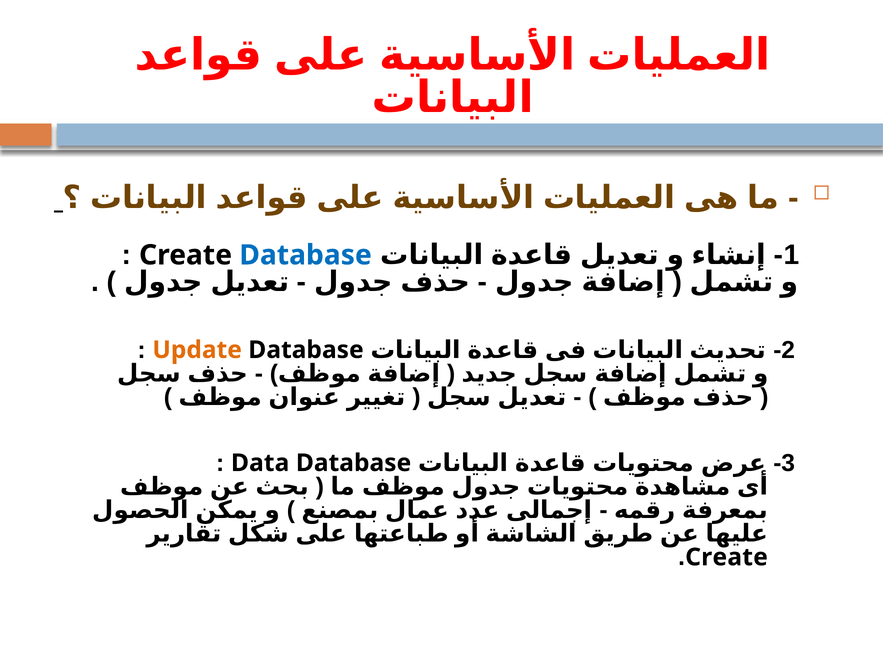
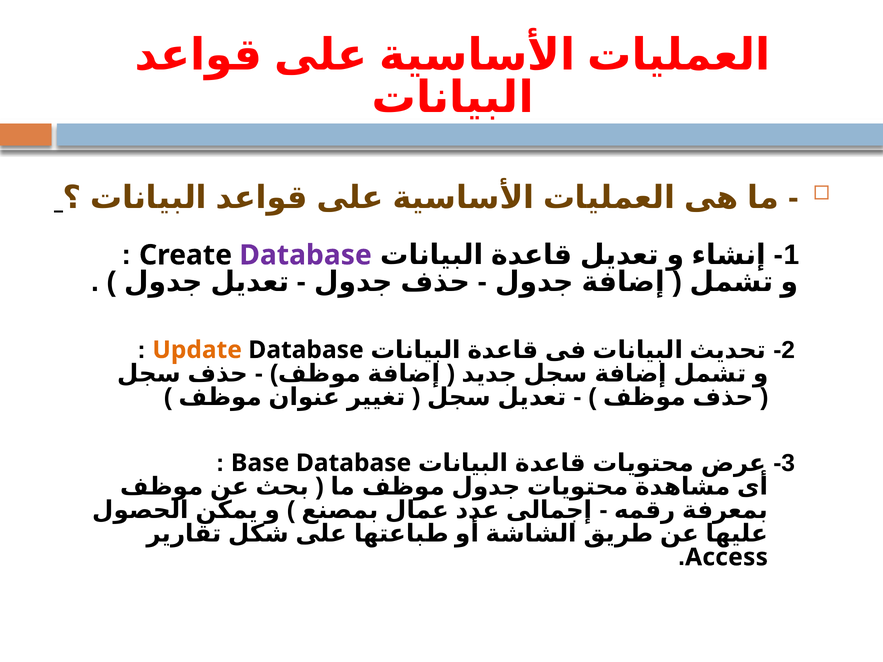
Database colour: blue -> purple (306, 255)
Data: Data -> Base (260, 463)
Create: Create -> Access (727, 557)
